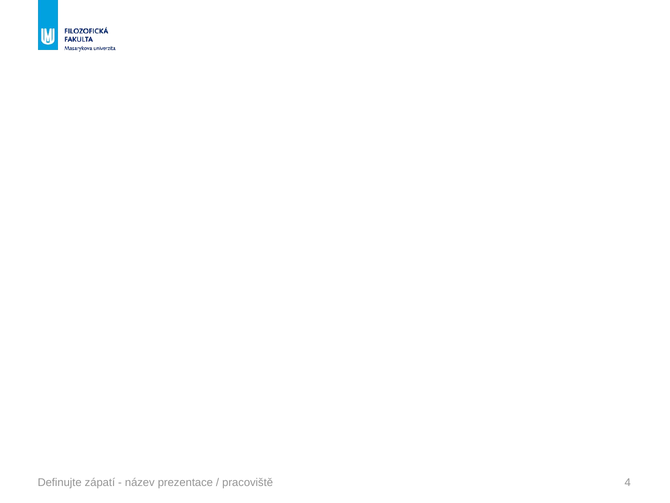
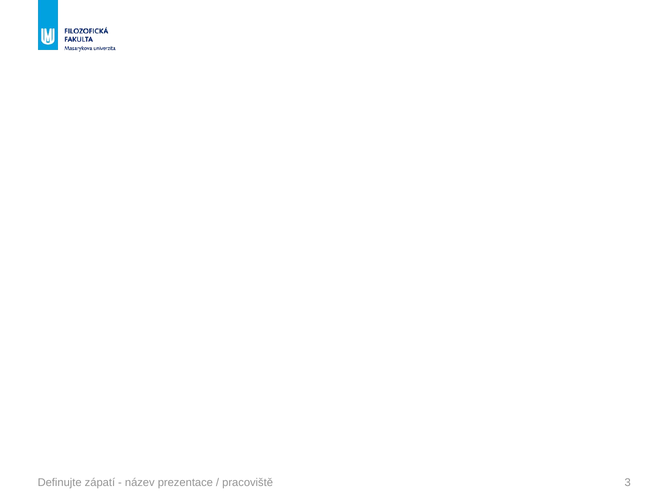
4: 4 -> 3 (628, 482)
